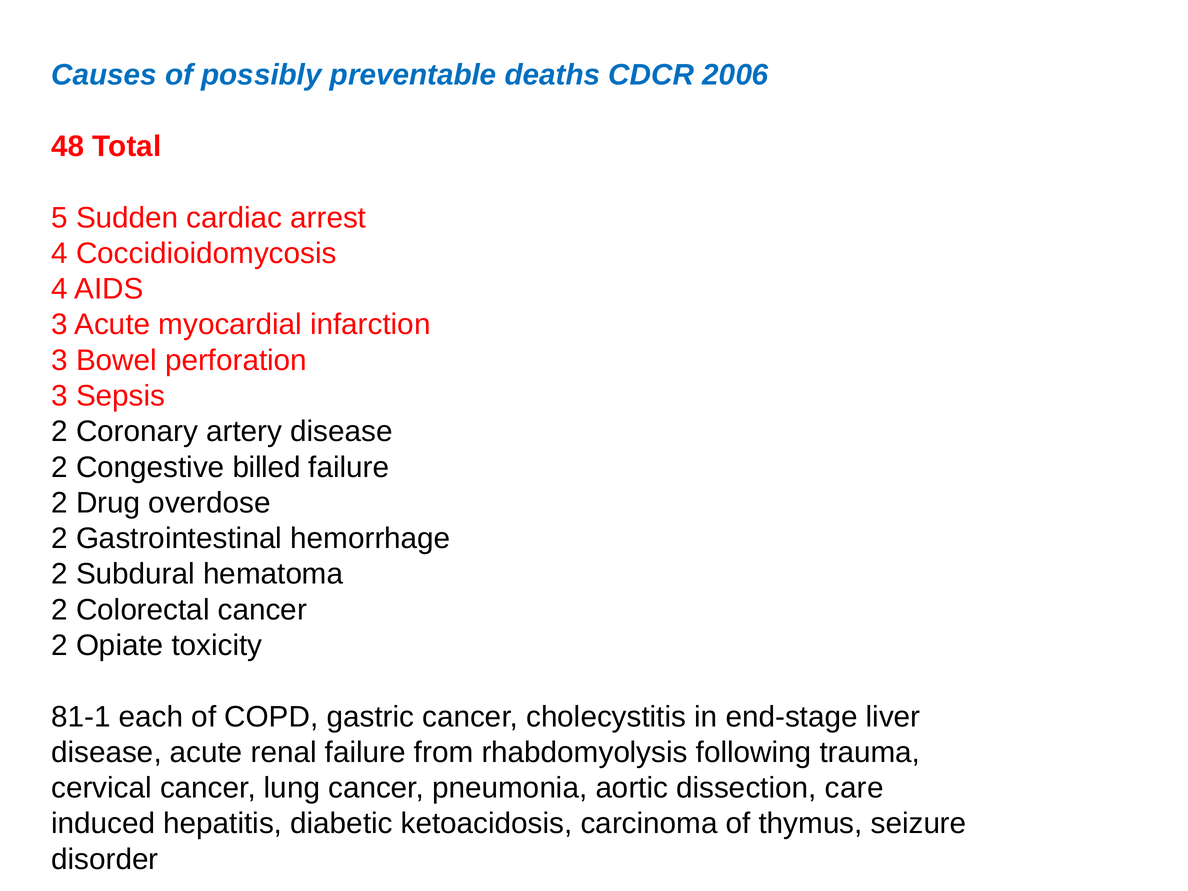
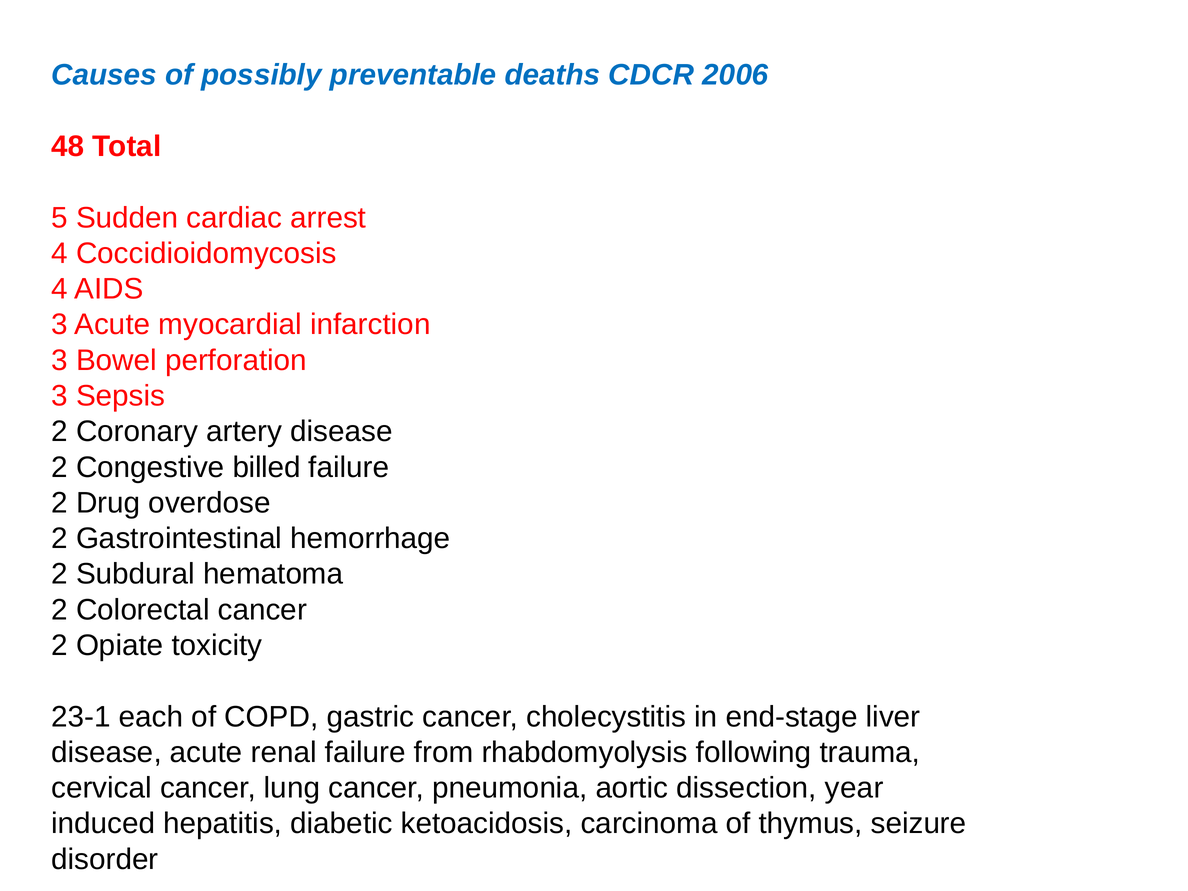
81-1: 81-1 -> 23-1 (81, 717)
care: care -> year (854, 788)
